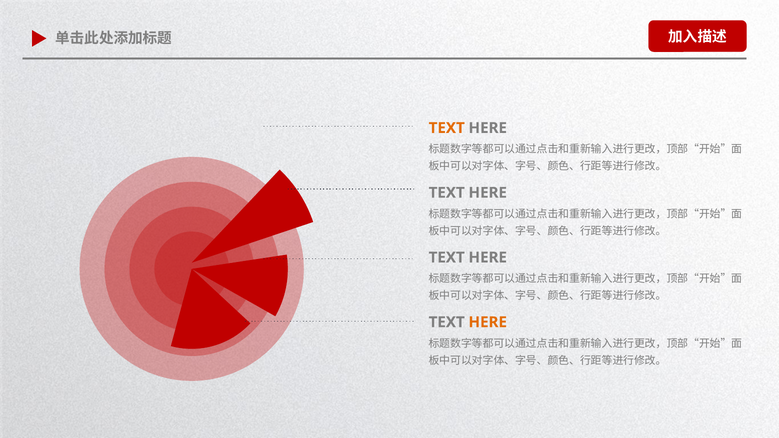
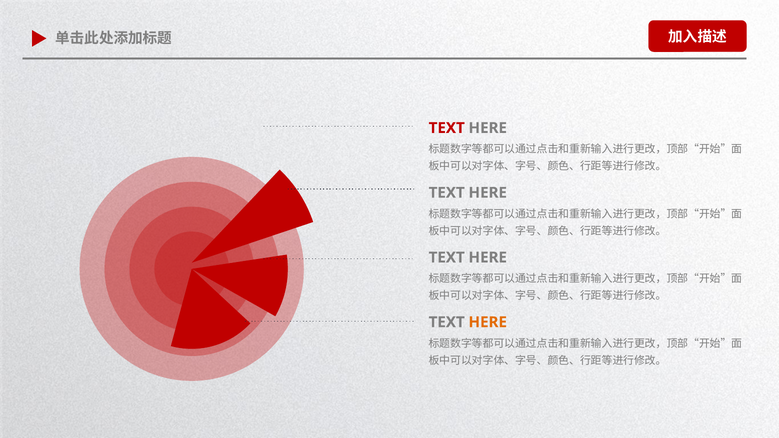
TEXT colour: orange -> red (447, 128)
